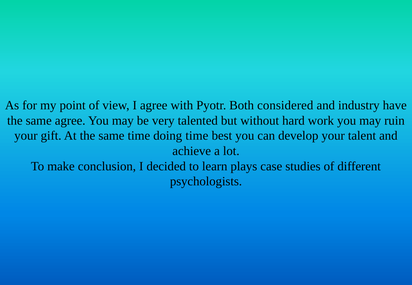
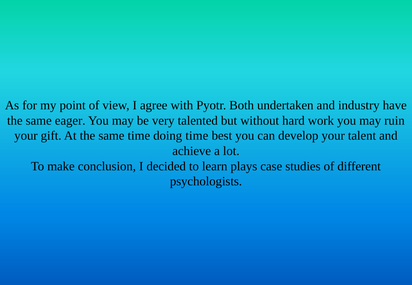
considered: considered -> undertaken (285, 105)
same agree: agree -> eager (70, 121)
